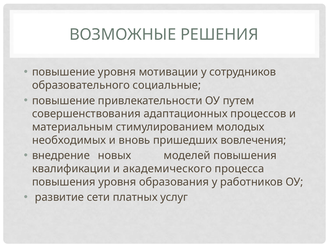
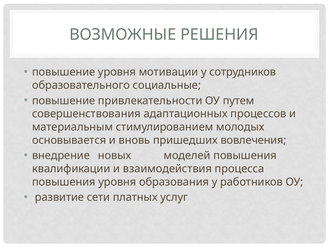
необходимых: необходимых -> основывается (69, 140)
академического: академического -> взаимодействия (167, 169)
